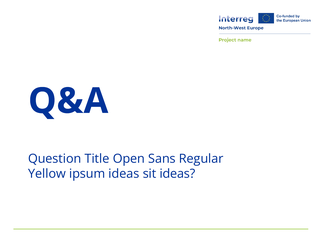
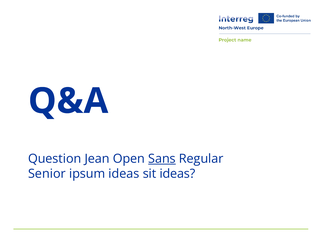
Title: Title -> Jean (97, 159)
Sans underline: none -> present (162, 159)
Yellow: Yellow -> Senior (47, 174)
